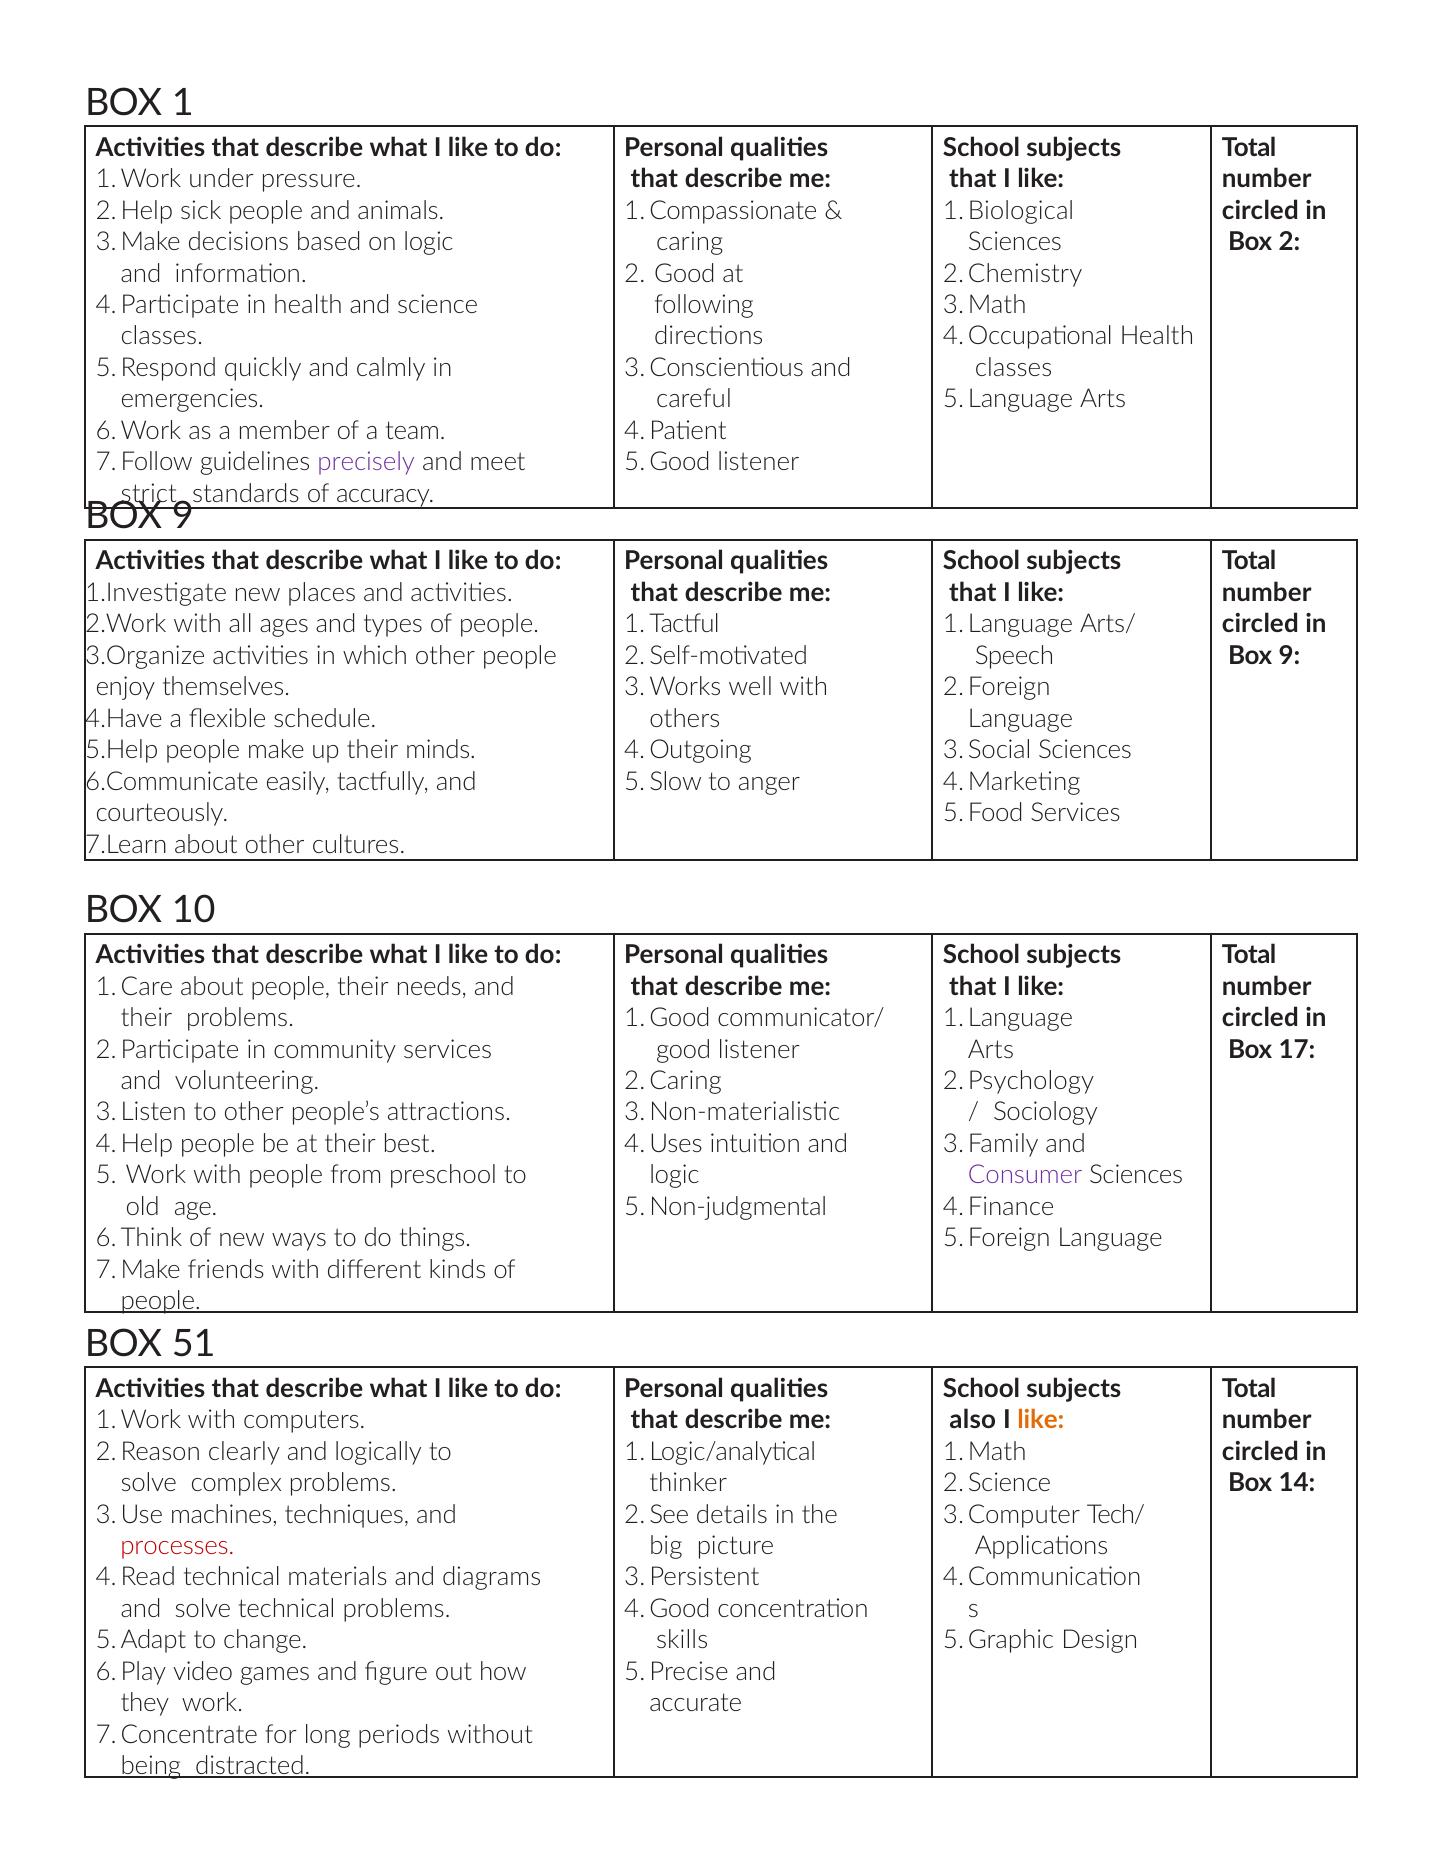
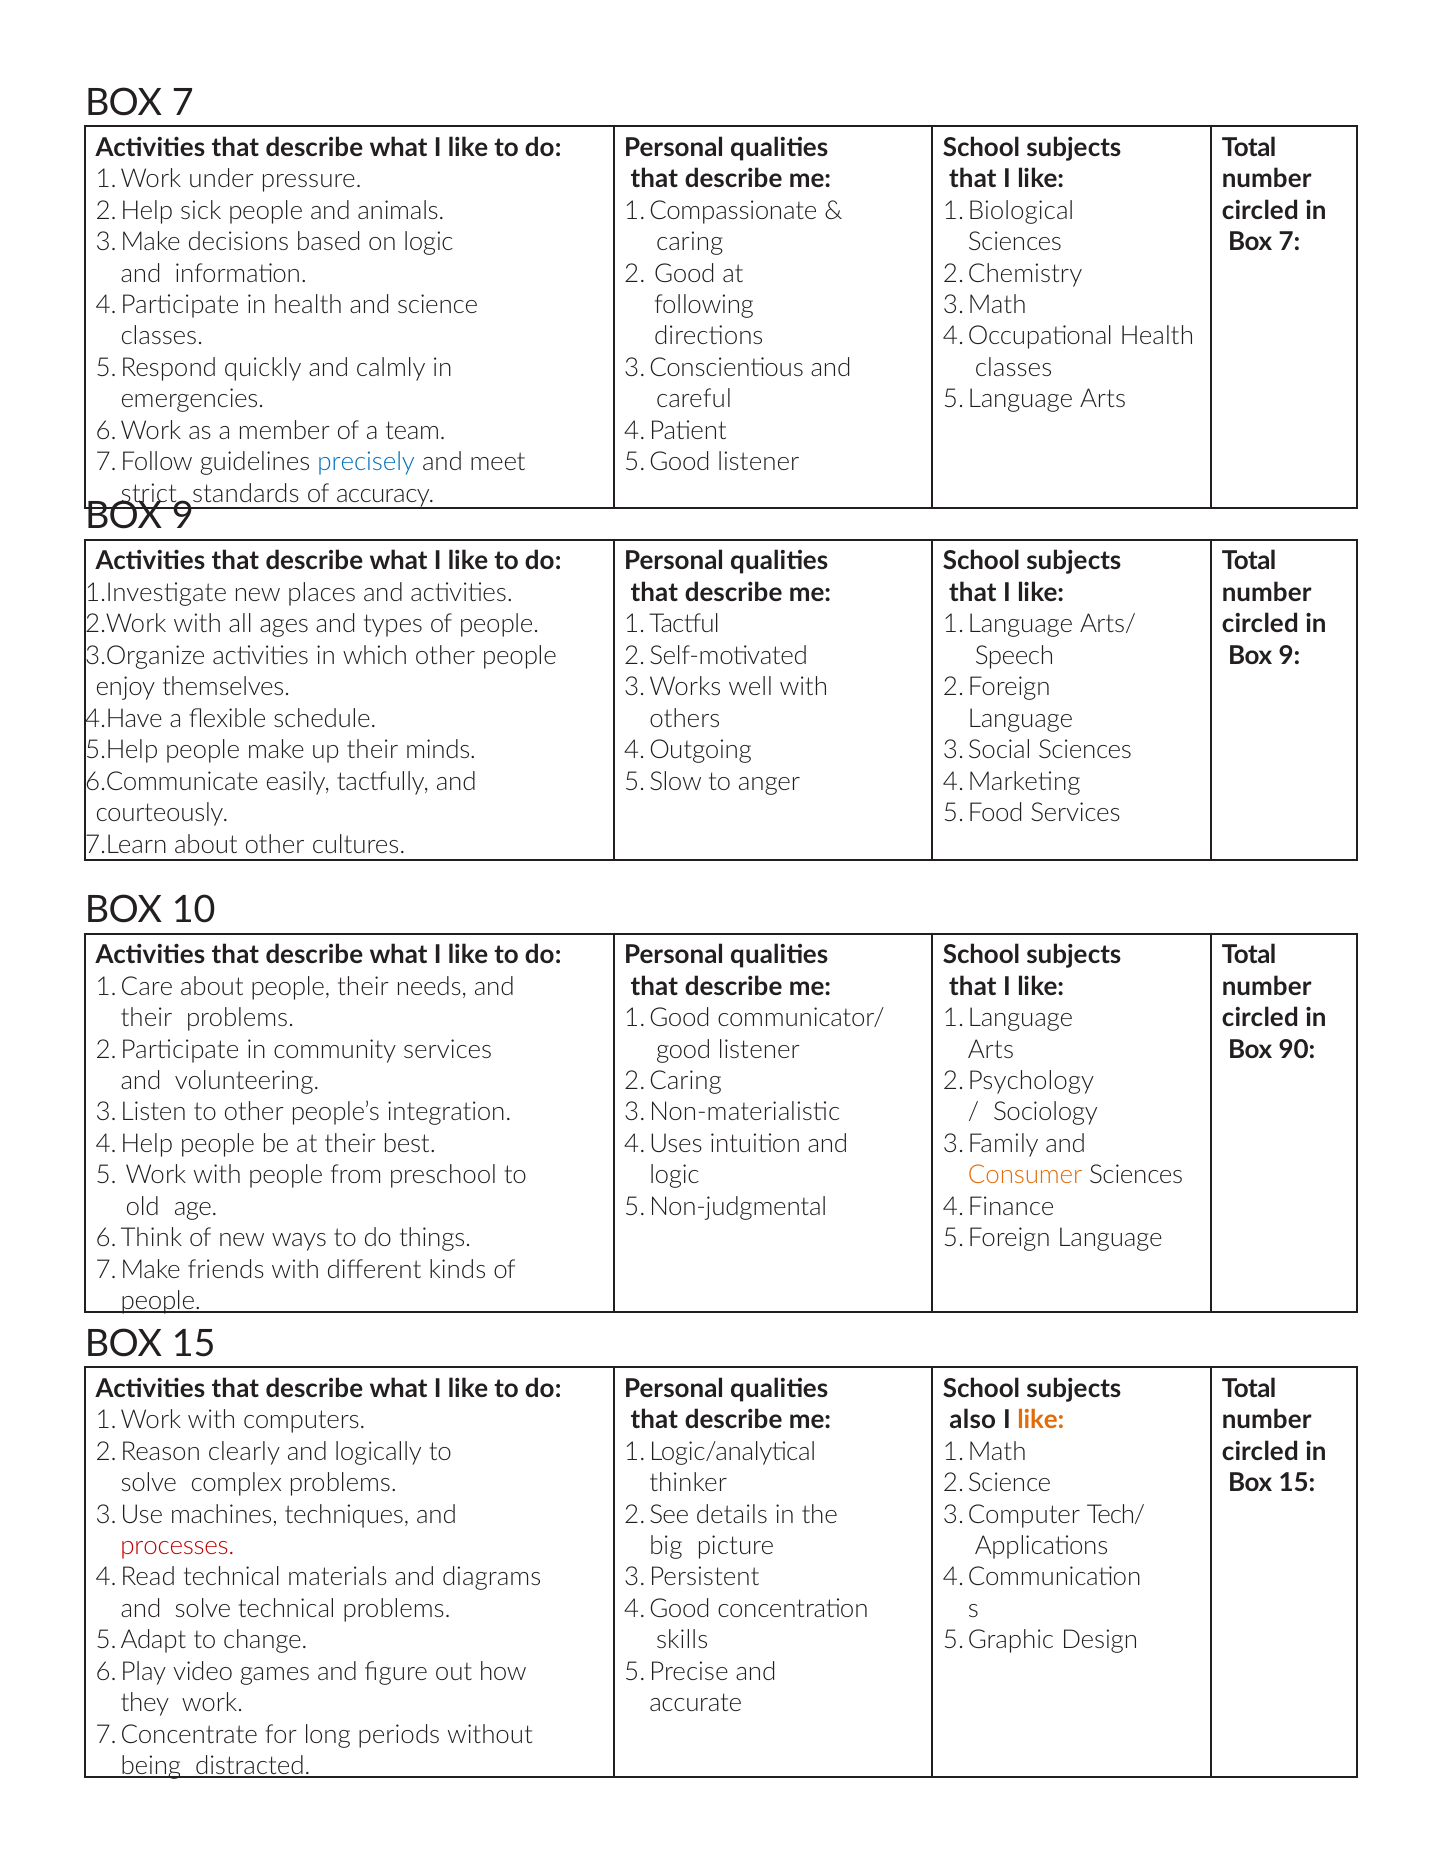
1: 1 -> 7 (183, 103)
2: 2 -> 7 (1289, 242)
precisely colour: purple -> blue (366, 462)
17: 17 -> 90 (1297, 1050)
attractions: attractions -> integration (449, 1112)
Consumer colour: purple -> orange (1025, 1175)
51: 51 -> 15 (194, 1344)
14: 14 -> 15 (1297, 1483)
